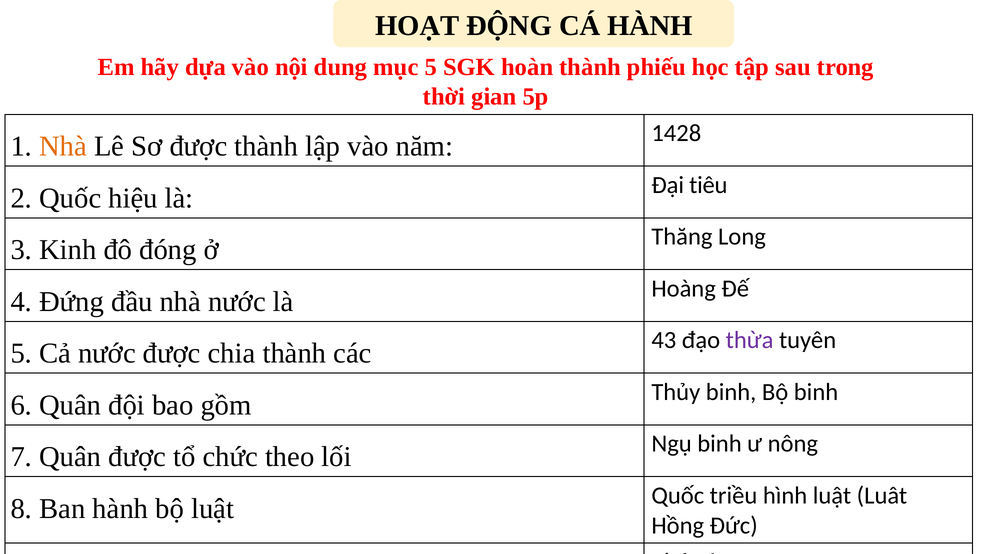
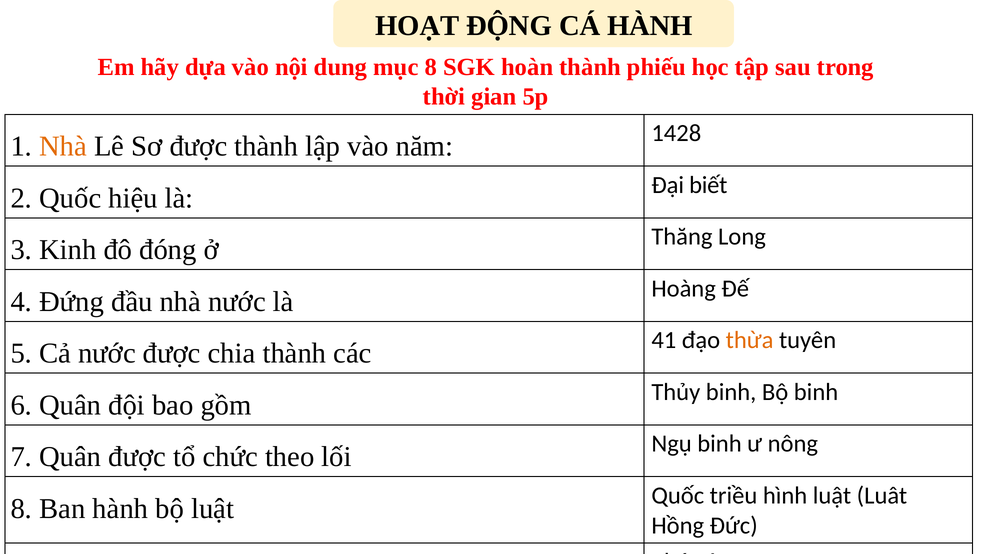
mục 5: 5 -> 8 (431, 67)
tiêu: tiêu -> biết (708, 185)
43: 43 -> 41 (664, 340)
thừa colour: purple -> orange (750, 340)
